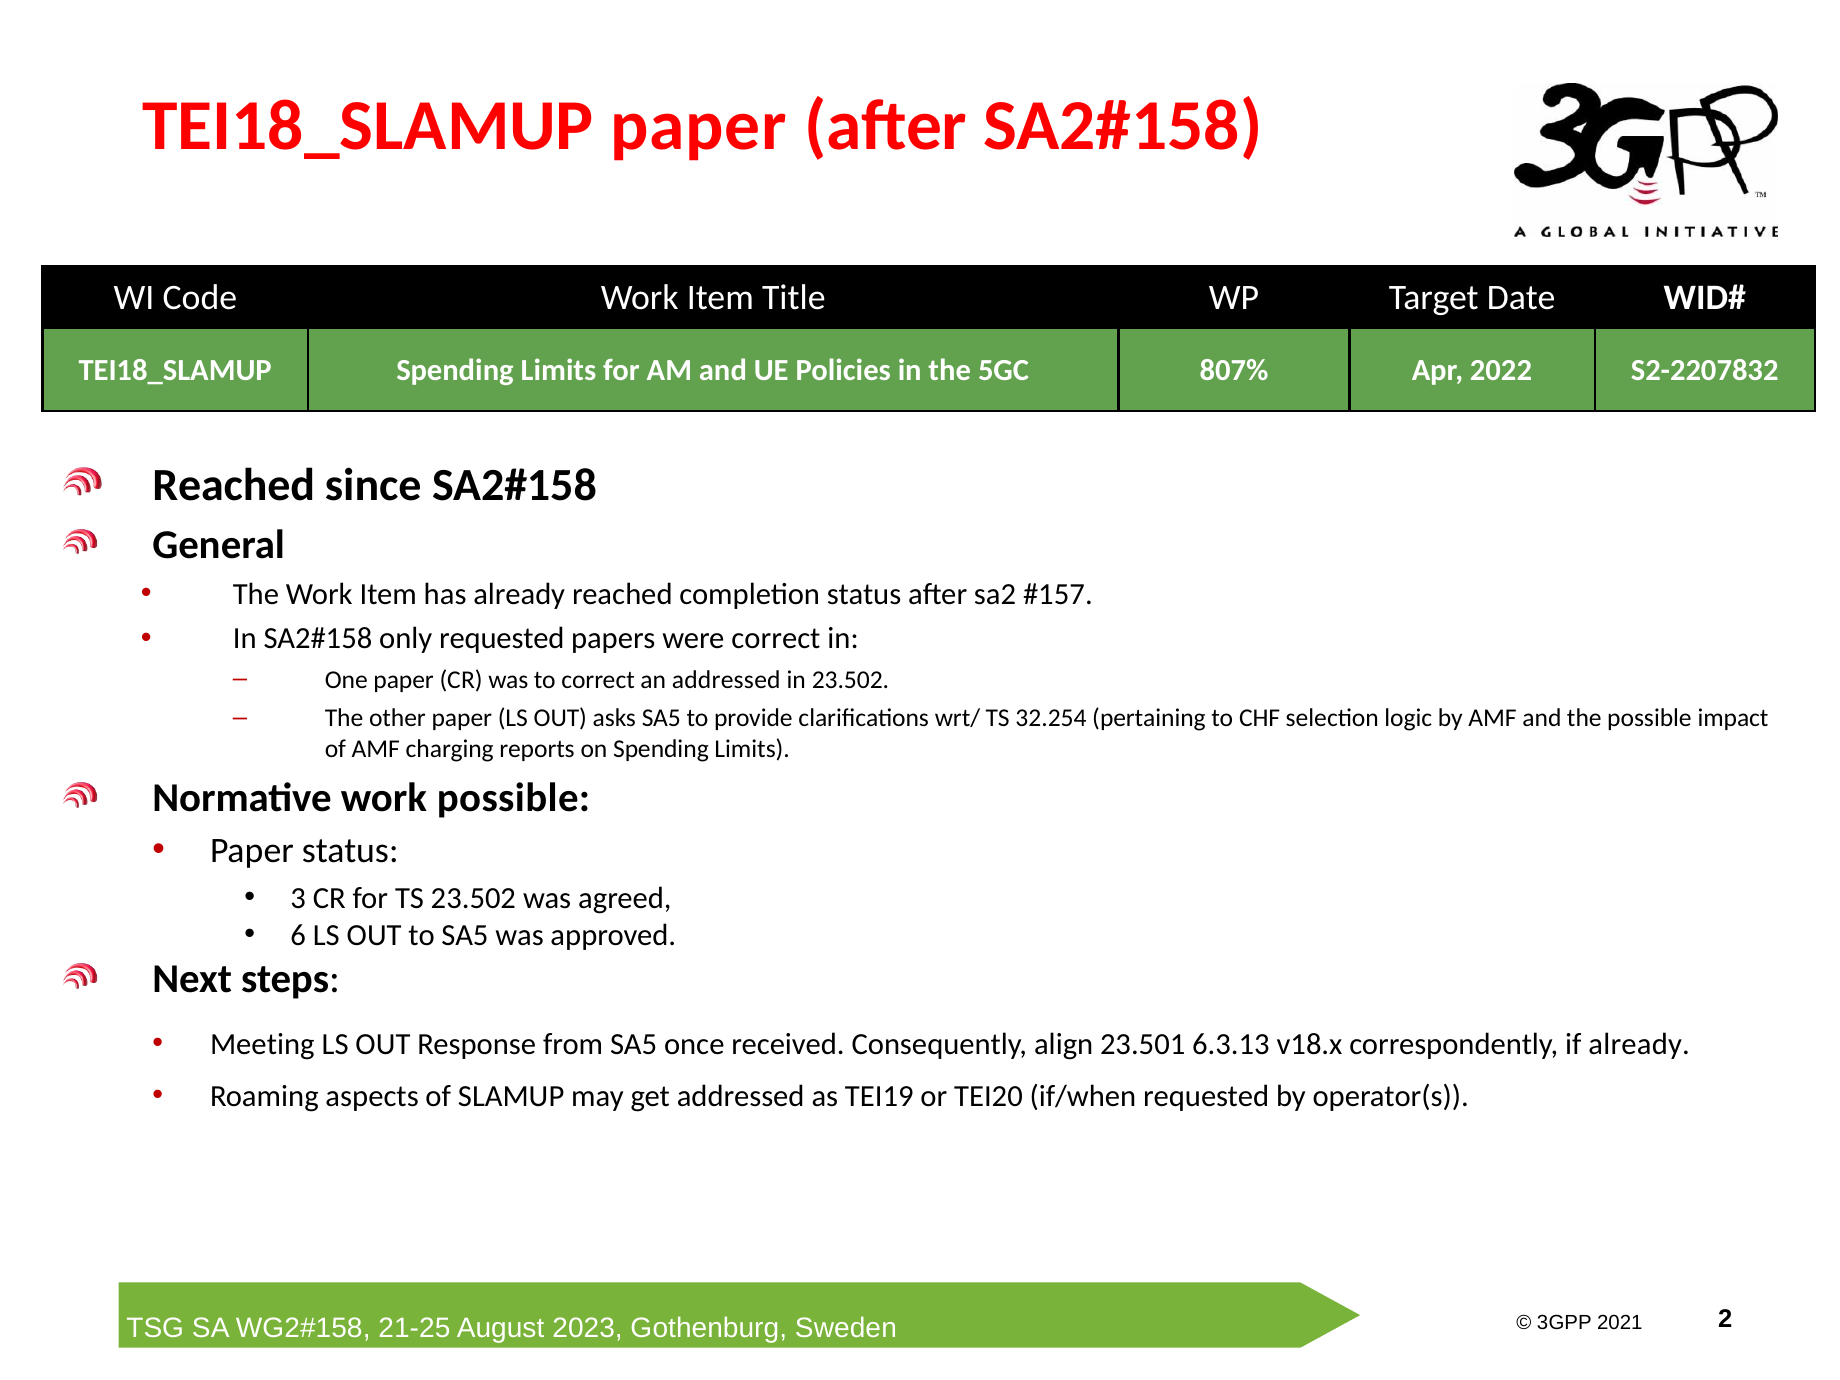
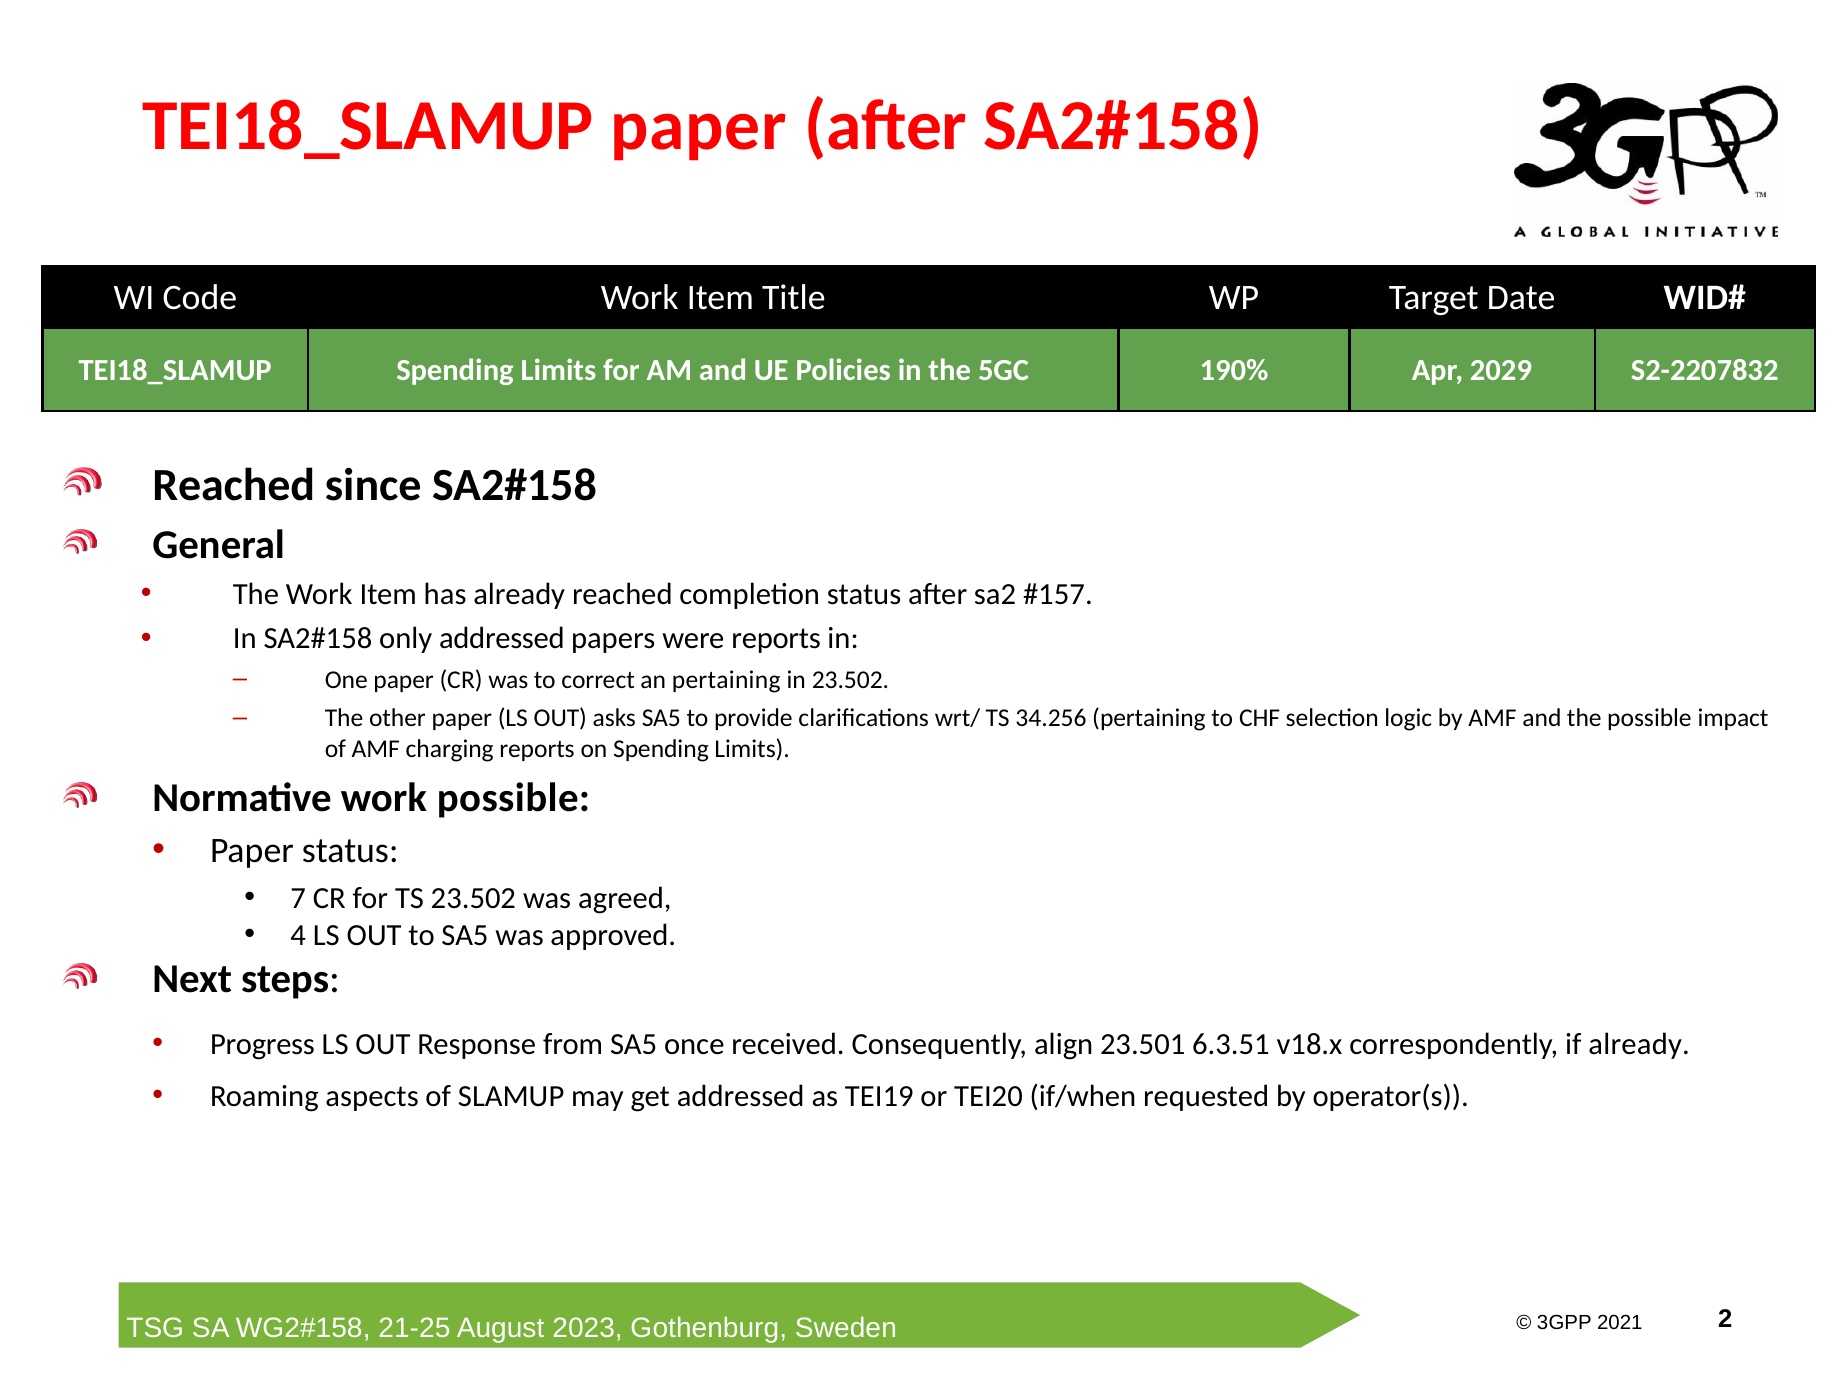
807%: 807% -> 190% (1234, 370)
2022: 2022 -> 2029 (1501, 370)
only requested: requested -> addressed (502, 639)
were correct: correct -> reports (776, 639)
an addressed: addressed -> pertaining (726, 680)
32.254: 32.254 -> 34.256 (1051, 718)
3: 3 -> 7 (298, 898)
6: 6 -> 4 (298, 935)
Meeting: Meeting -> Progress (262, 1044)
6.3.13: 6.3.13 -> 6.3.51 (1231, 1044)
